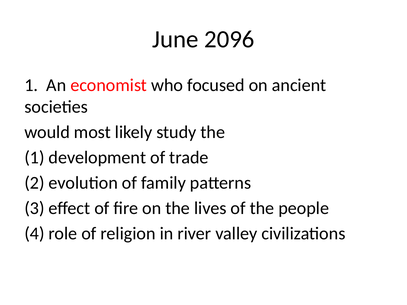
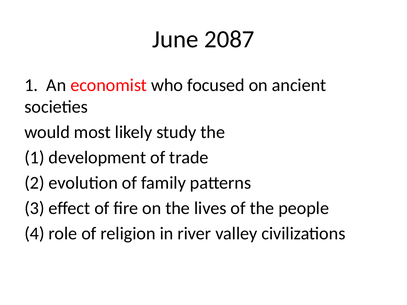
2096: 2096 -> 2087 (229, 39)
